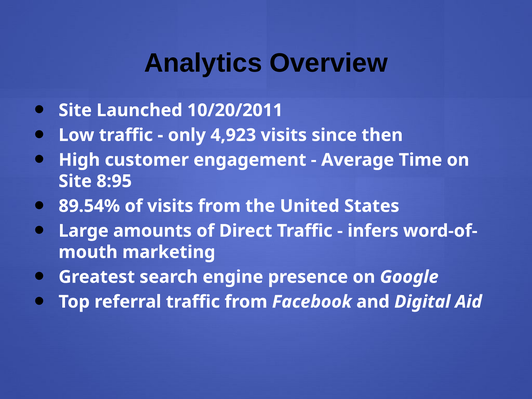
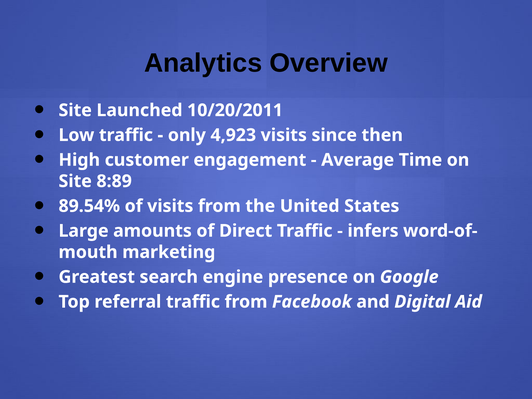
8:95: 8:95 -> 8:89 (114, 181)
